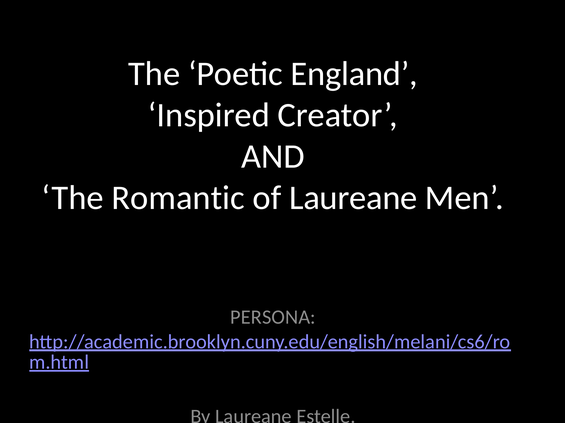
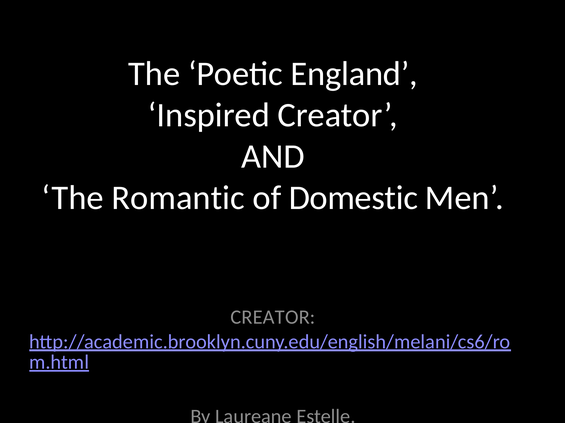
of Laureane: Laureane -> Domestic (353, 198)
PERSONA: PERSONA -> CREATOR (273, 318)
